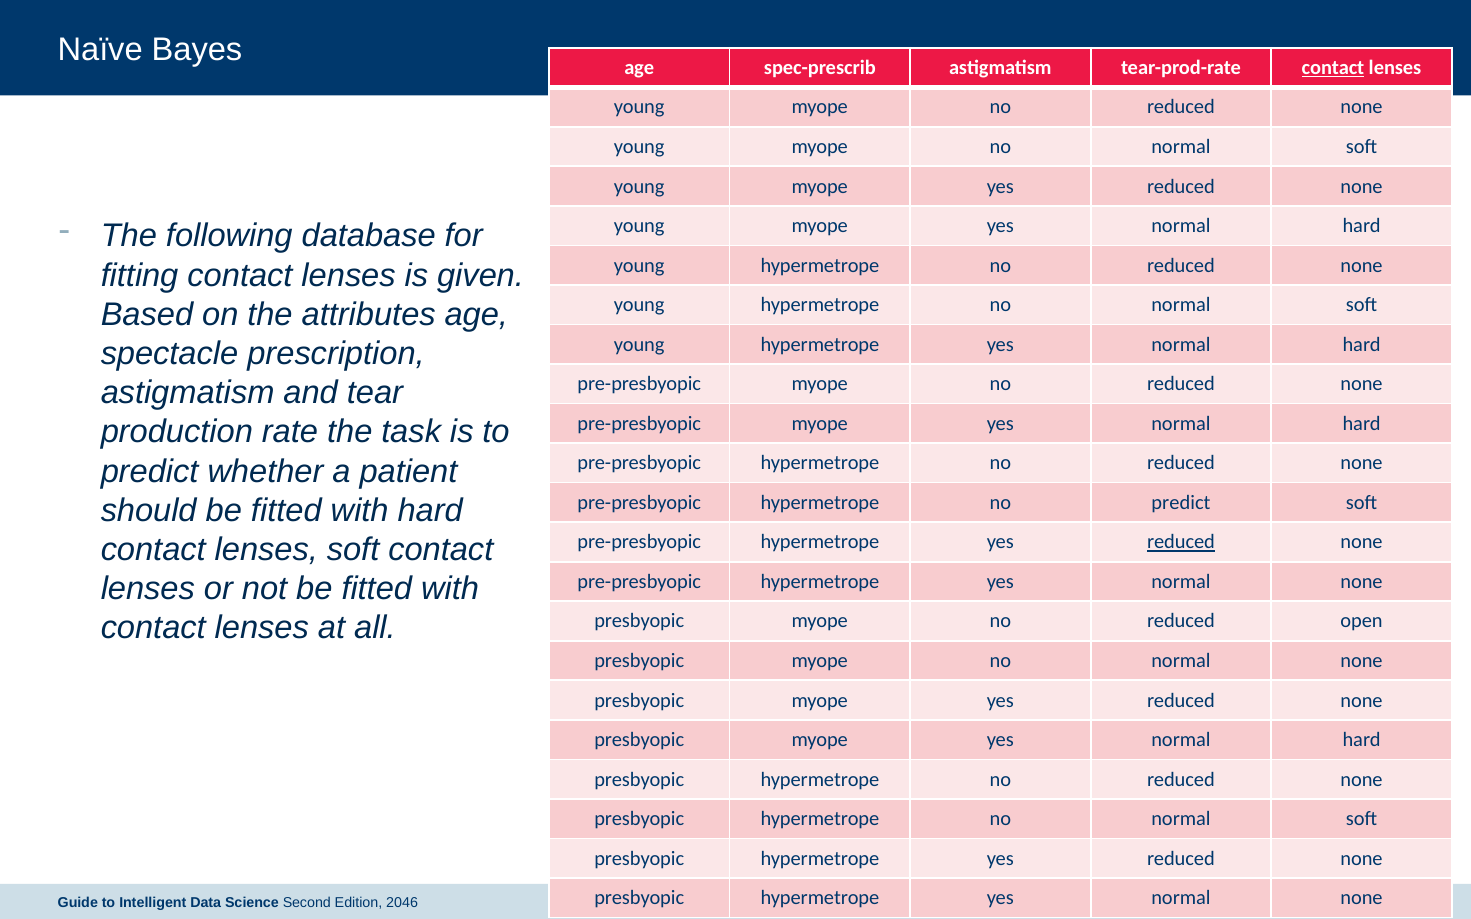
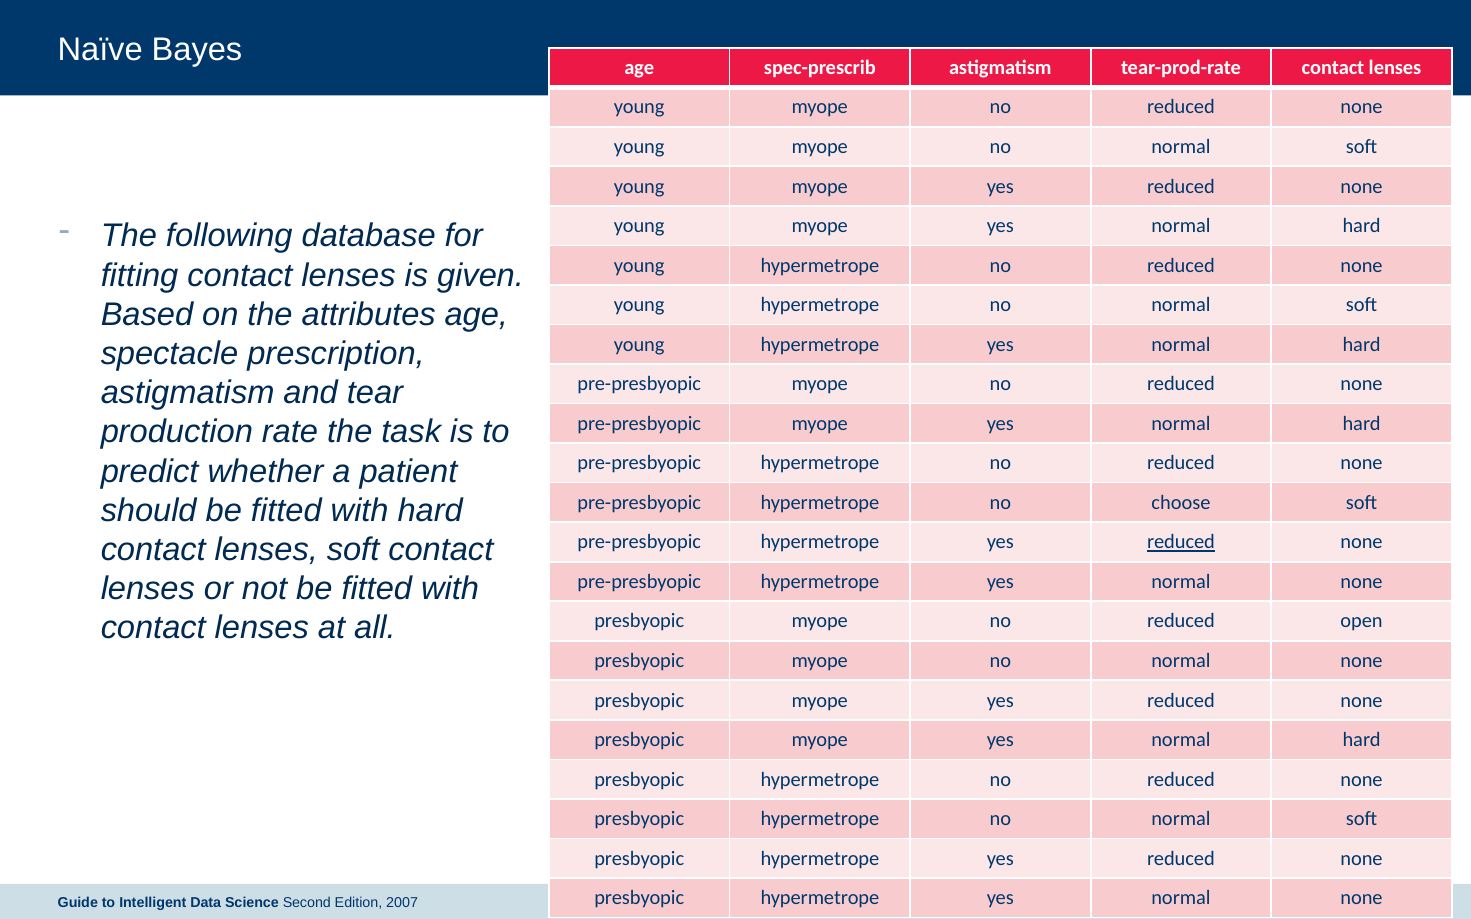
contact underline: present -> none (1333, 68)
no predict: predict -> choose (1181, 503)
2046: 2046 -> 2007 (402, 904)
